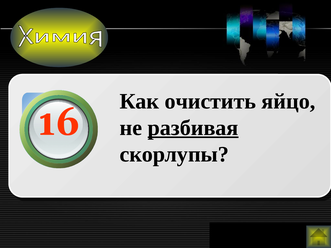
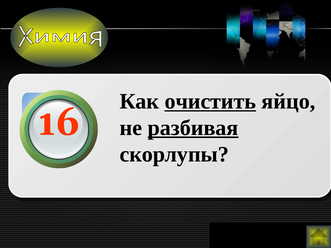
очистить underline: none -> present (210, 101)
